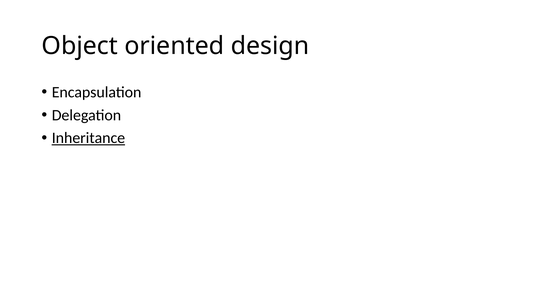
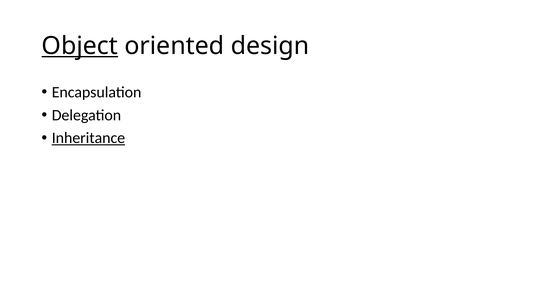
Object underline: none -> present (80, 46)
